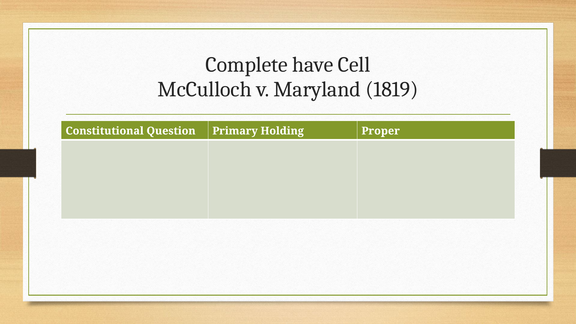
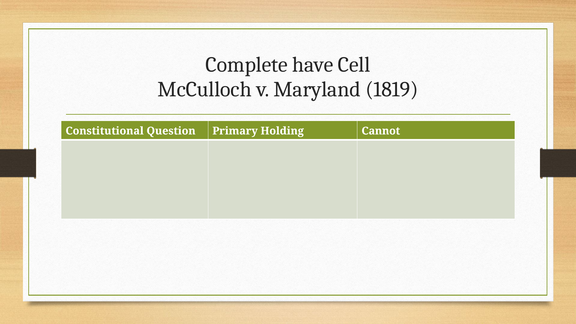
Proper: Proper -> Cannot (381, 131)
